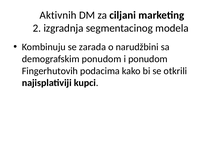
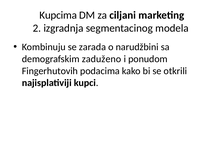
Aktivnih: Aktivnih -> Kupcima (58, 15)
demografskim ponudom: ponudom -> zaduženo (102, 59)
